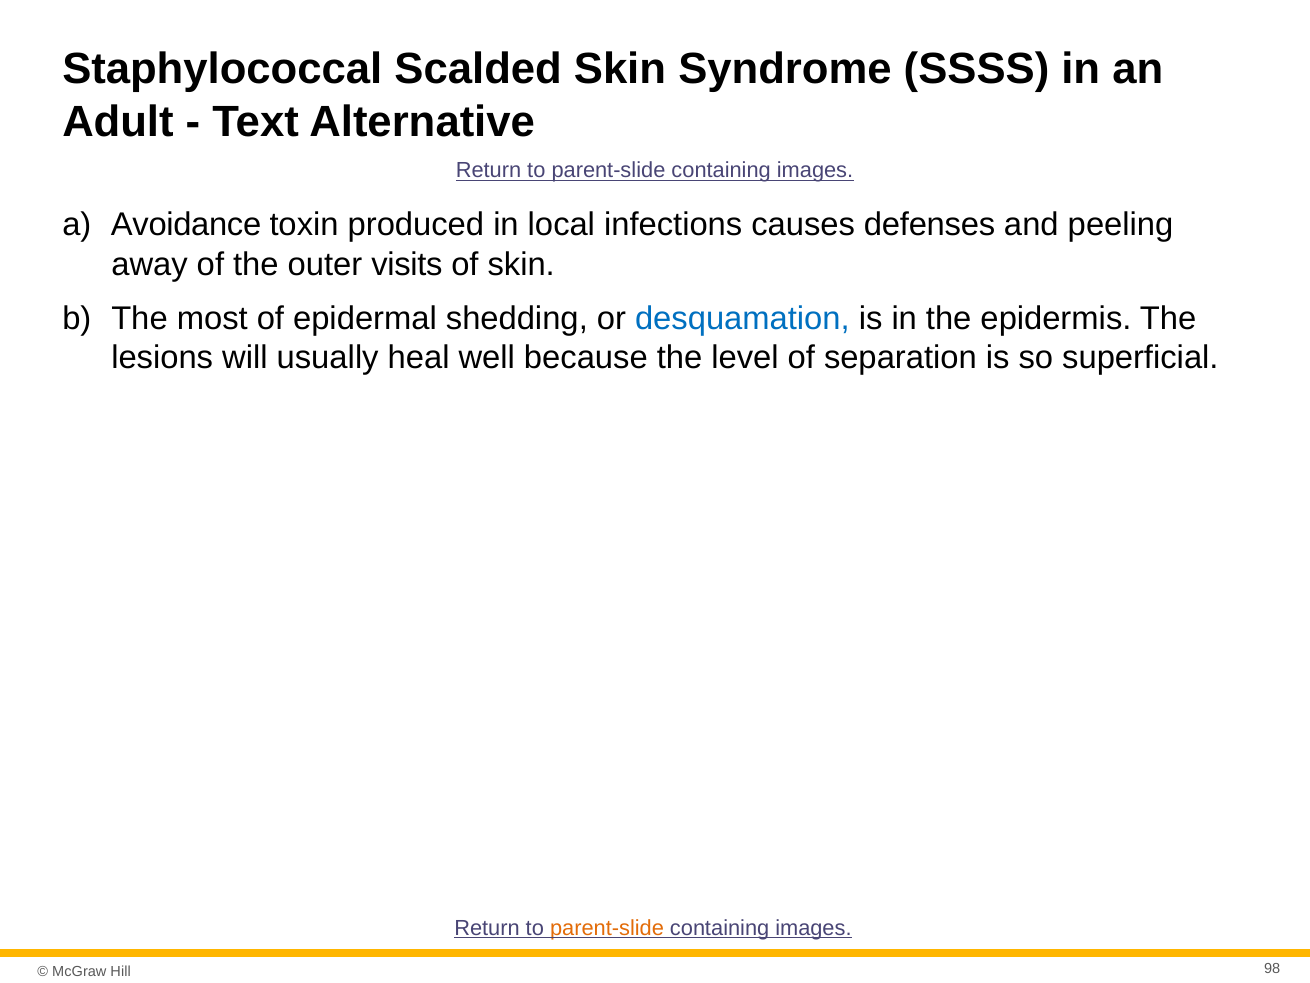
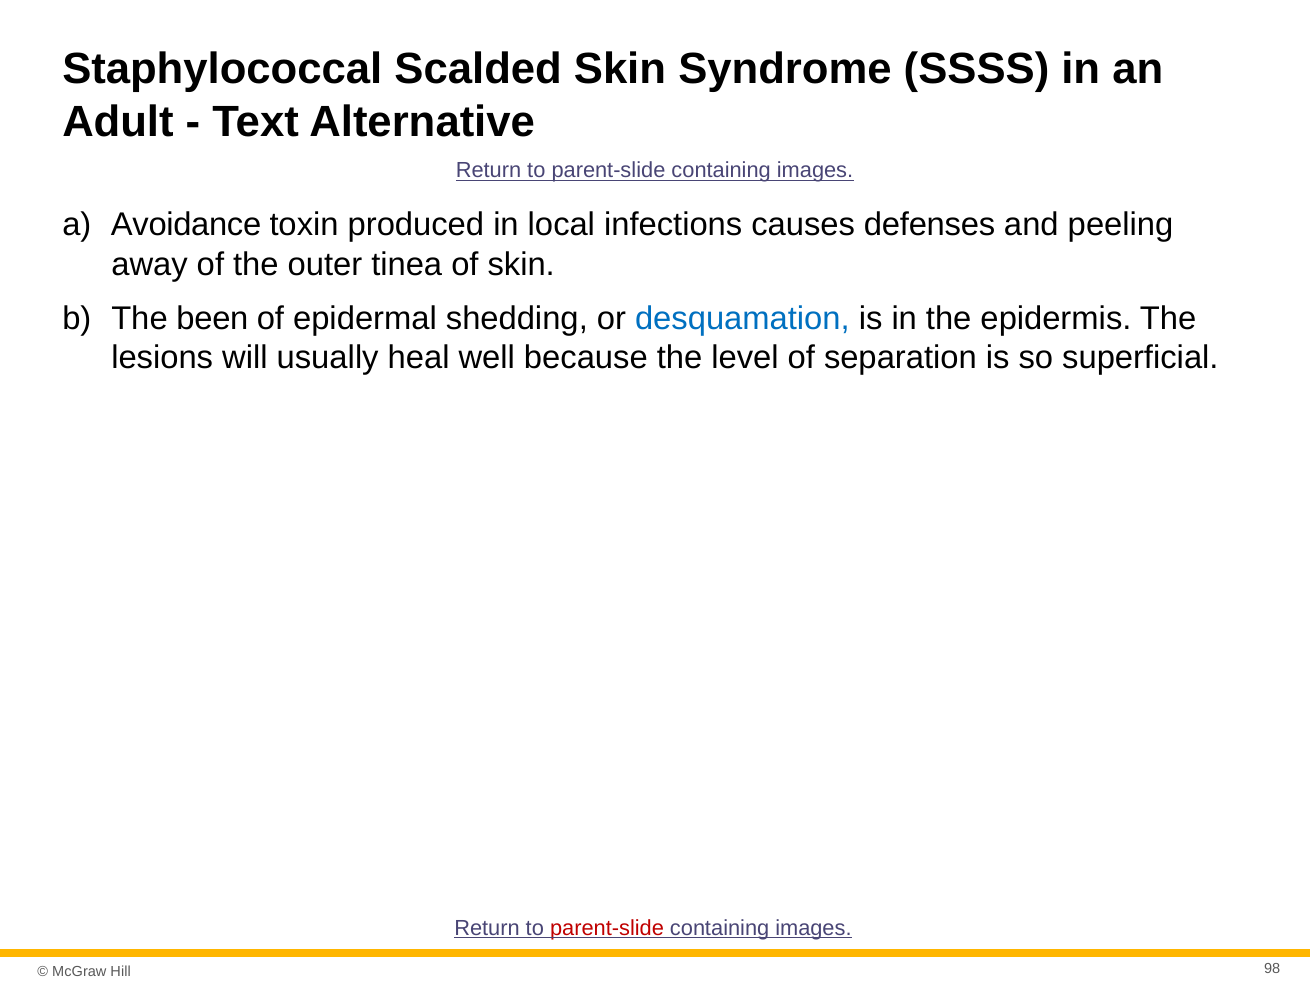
visits: visits -> tinea (407, 264)
most: most -> been (212, 318)
parent-slide colour: orange -> red (607, 928)
